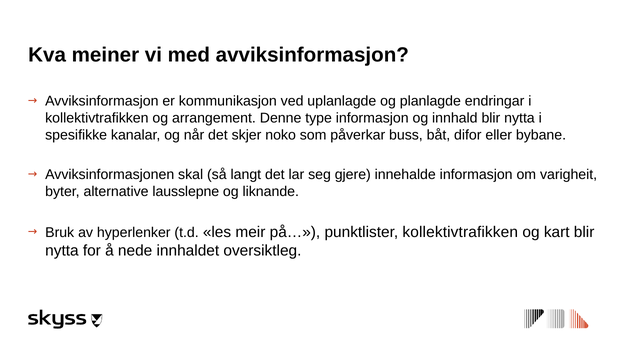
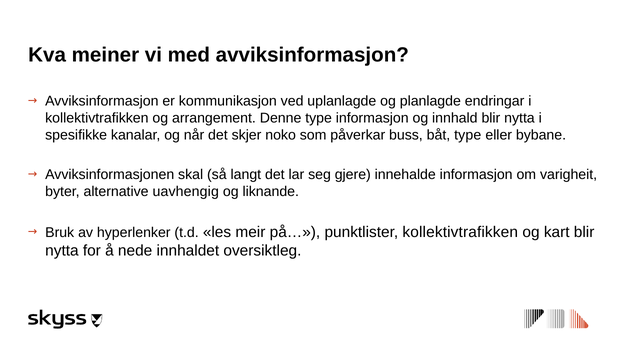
båt difor: difor -> type (468, 135)
lausslepne: lausslepne -> uavhengig (186, 191)
